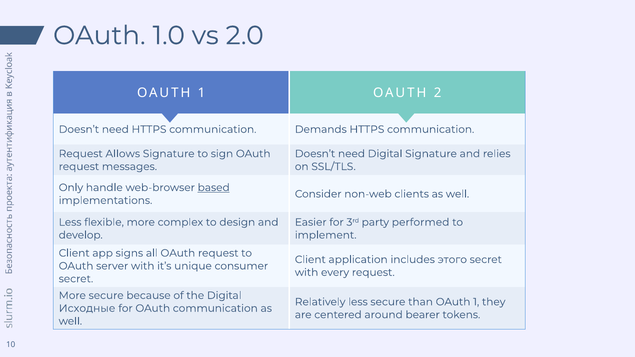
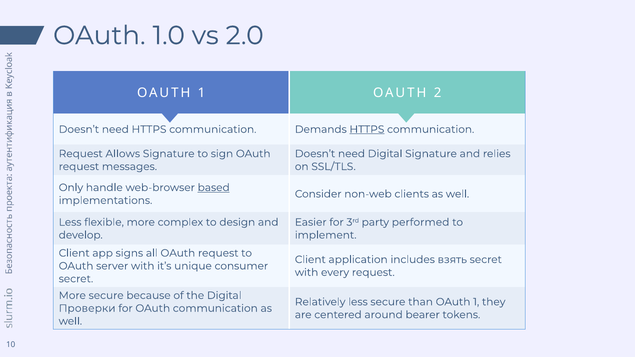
HTTPS underline: none -> present (367, 129)
этого: этого -> взять (452, 260)
Исходные: Исходные -> Проверки (87, 308)
